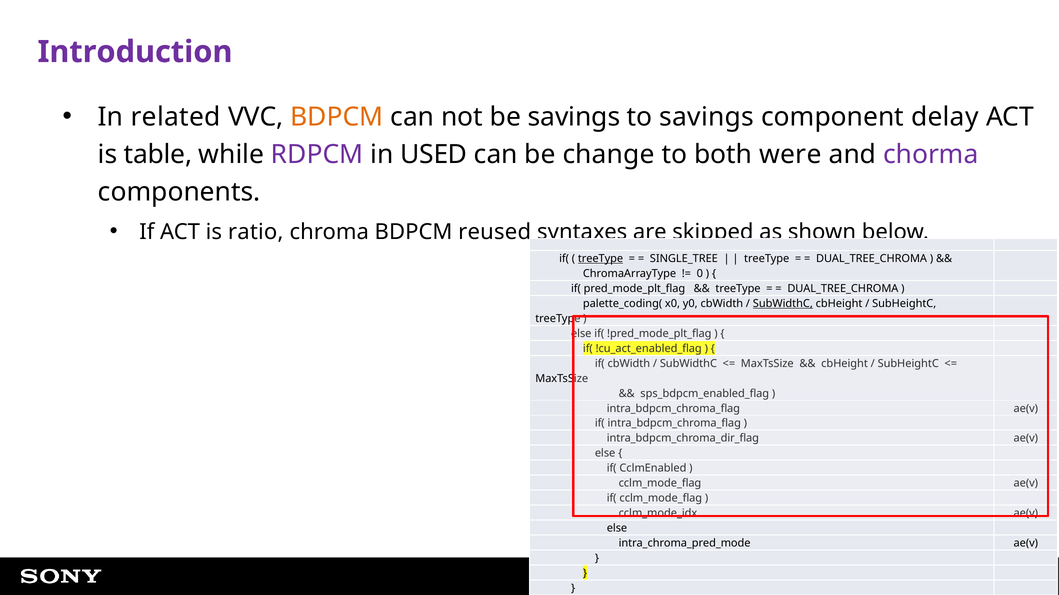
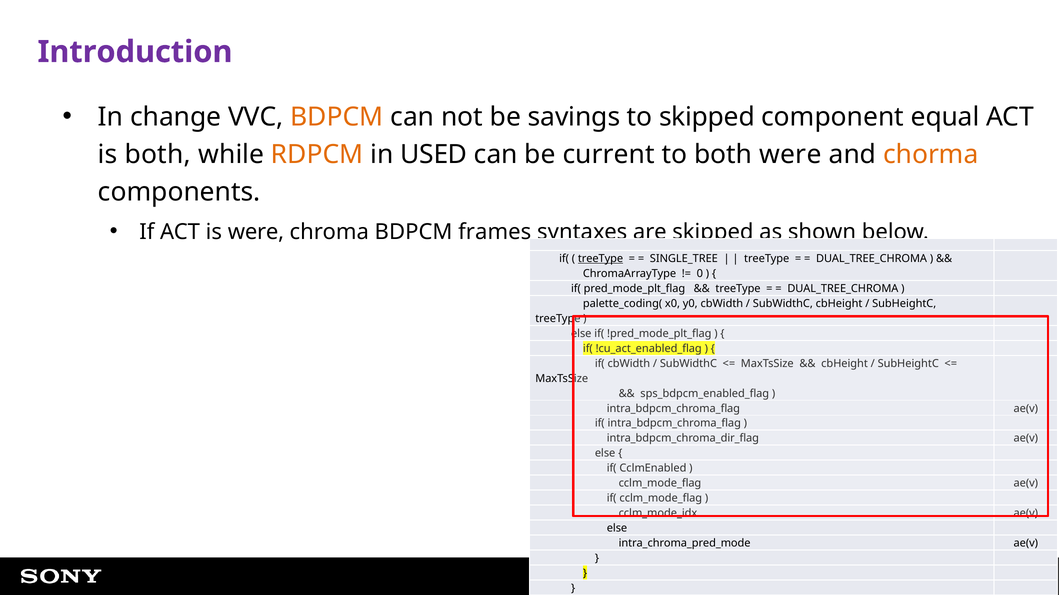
related: related -> change (176, 117)
to savings: savings -> skipped (707, 117)
delay: delay -> equal (945, 117)
is table: table -> both (158, 155)
RDPCM colour: purple -> orange (317, 155)
change: change -> current (609, 155)
chorma colour: purple -> orange (931, 155)
is ratio: ratio -> were (256, 232)
reused: reused -> frames (495, 232)
SubWidthC underline: present -> none (783, 304)
